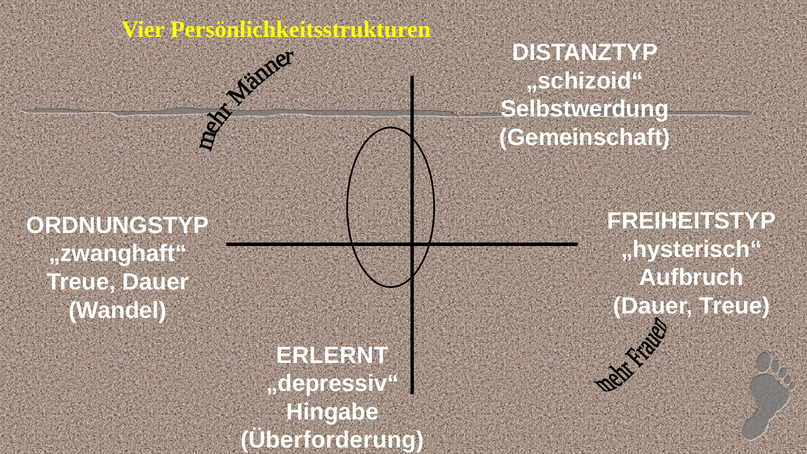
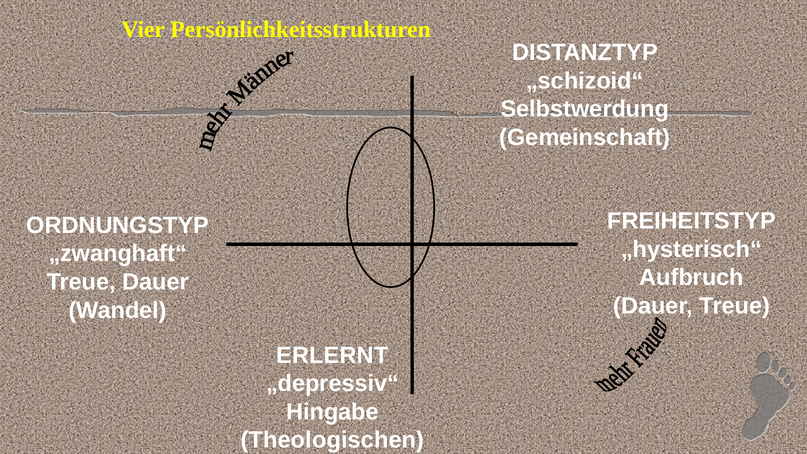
Überforderung: Überforderung -> Theologischen (332, 440)
